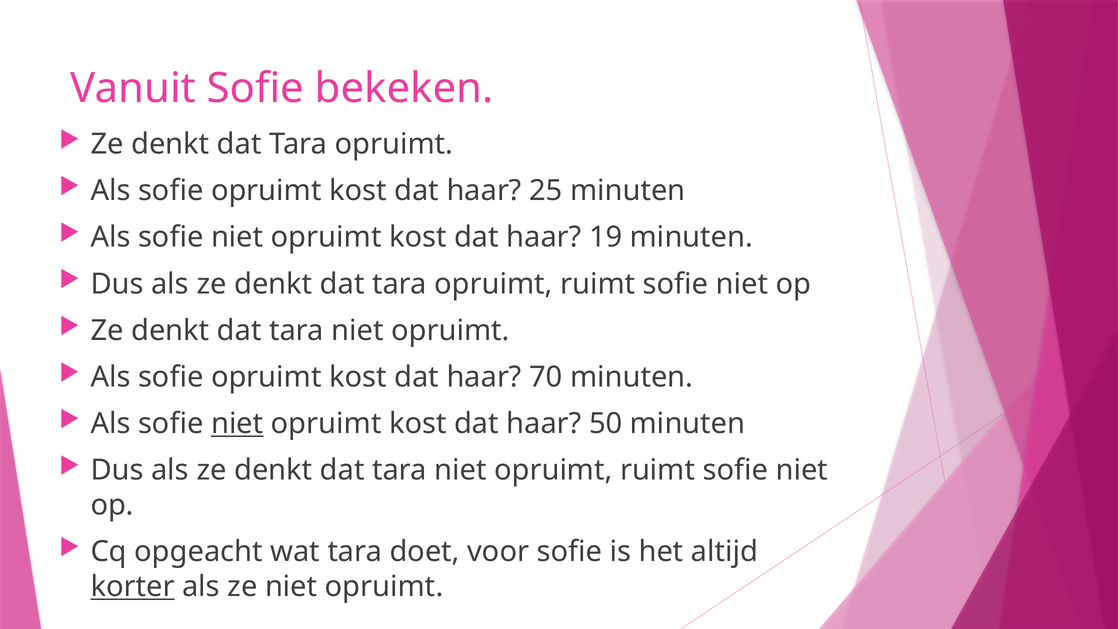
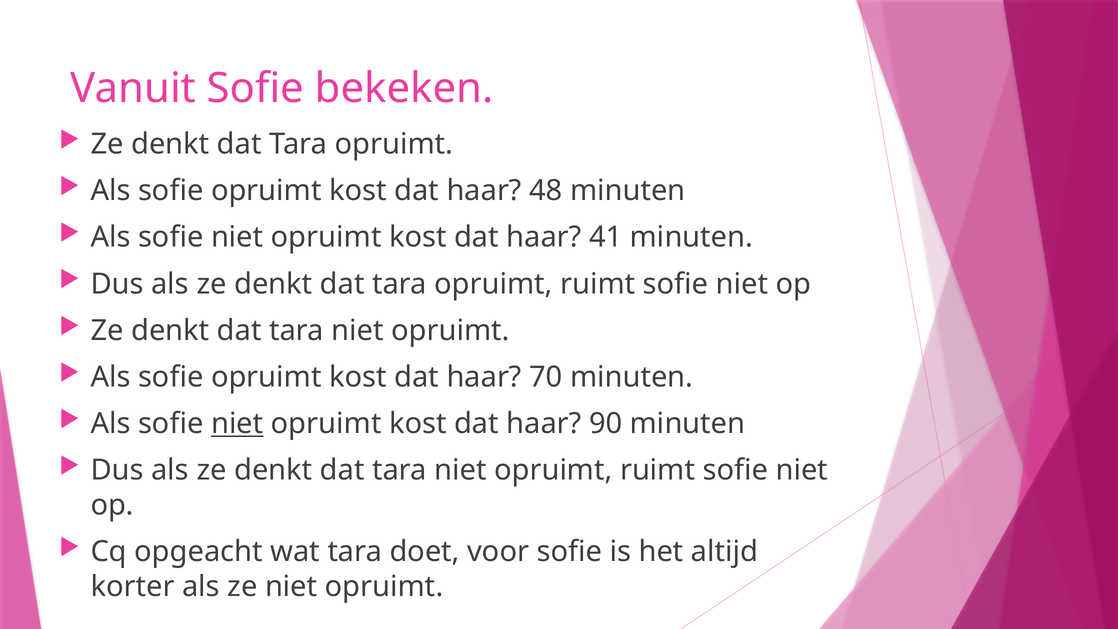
25: 25 -> 48 (546, 191)
19: 19 -> 41 (606, 237)
50: 50 -> 90 (606, 424)
korter underline: present -> none (133, 587)
